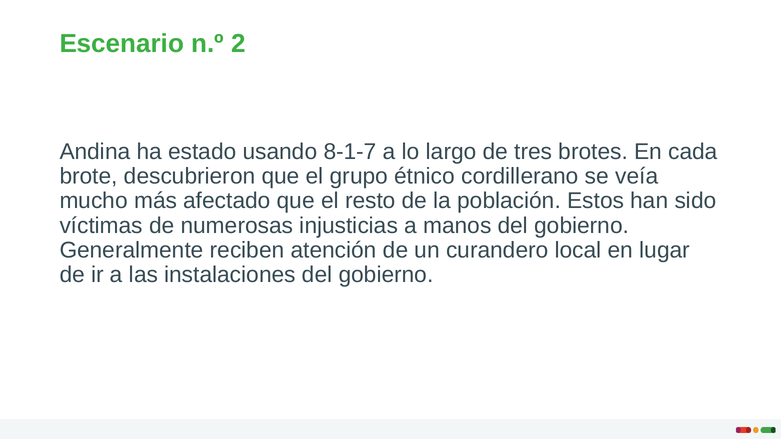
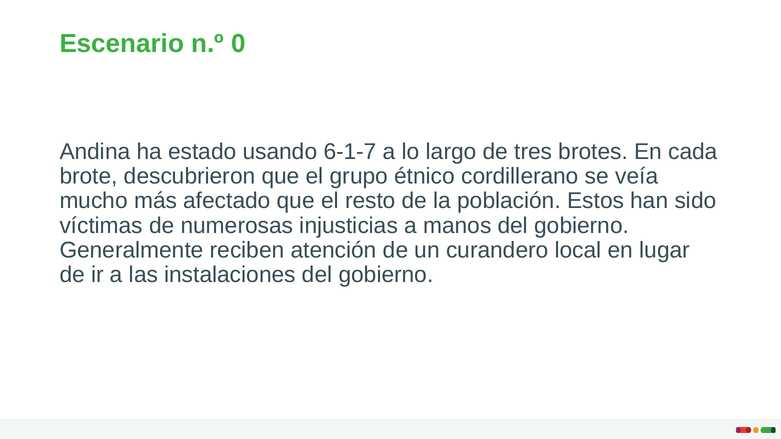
2: 2 -> 0 (238, 44)
8-1-7: 8-1-7 -> 6-1-7 (350, 152)
